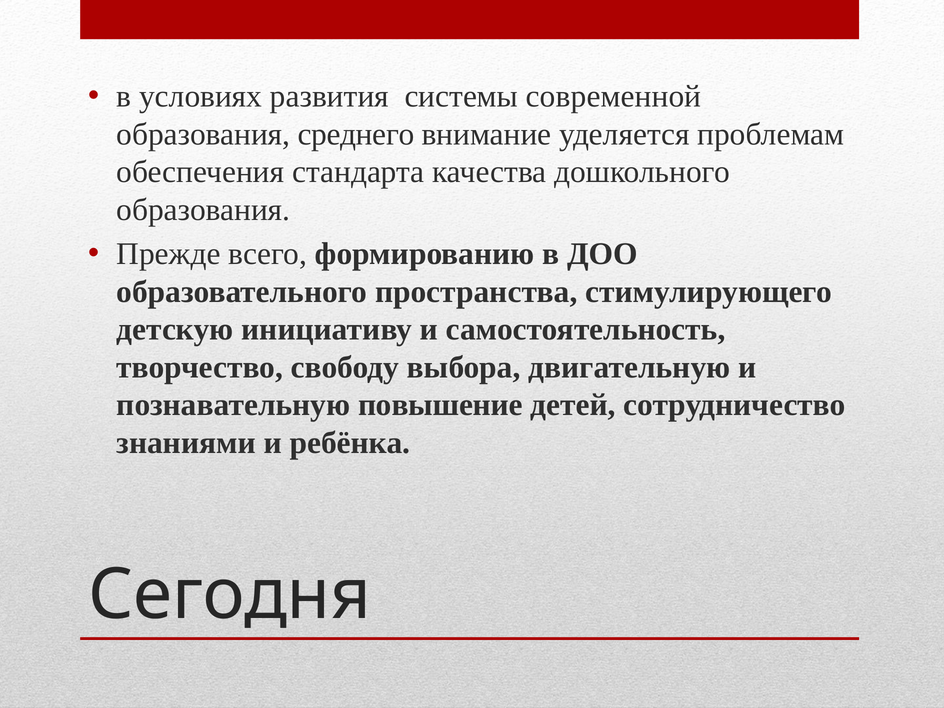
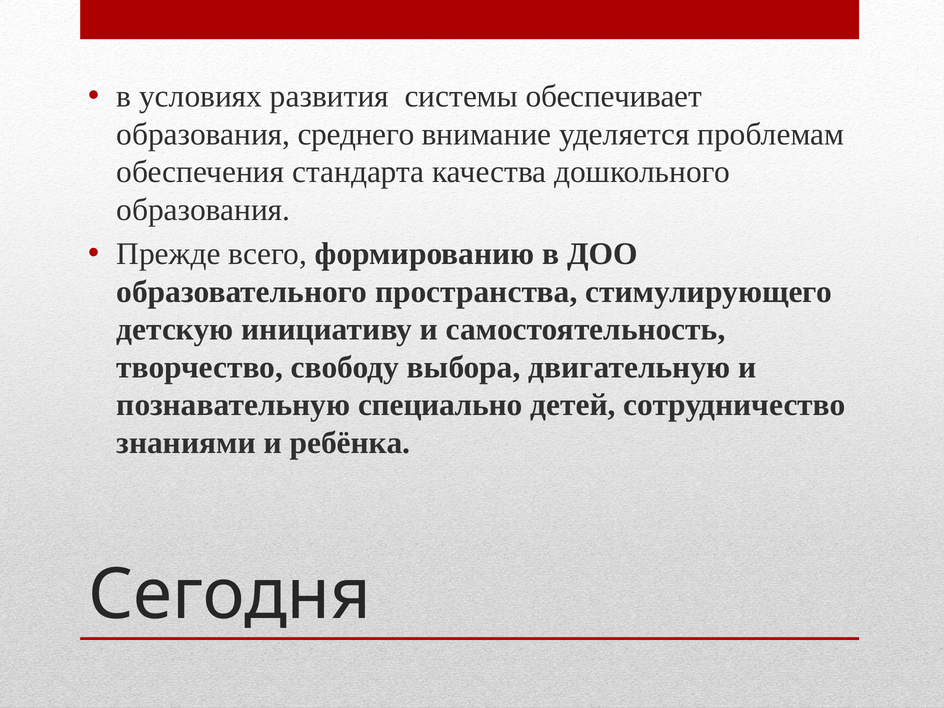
современной: современной -> обеспечивает (614, 97)
повышение: повышение -> специально (440, 405)
